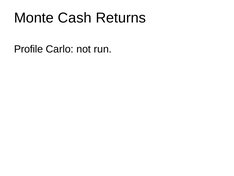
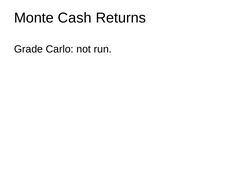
Profile: Profile -> Grade (28, 49)
